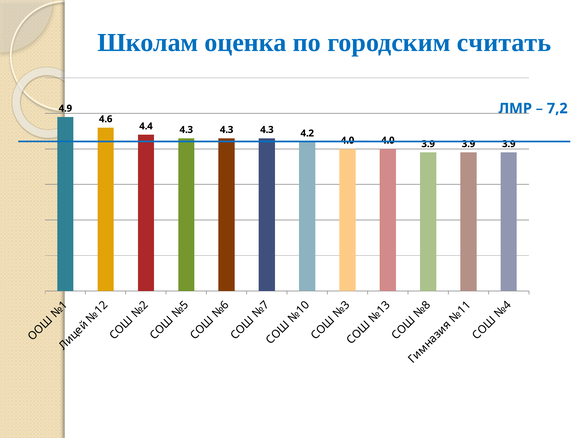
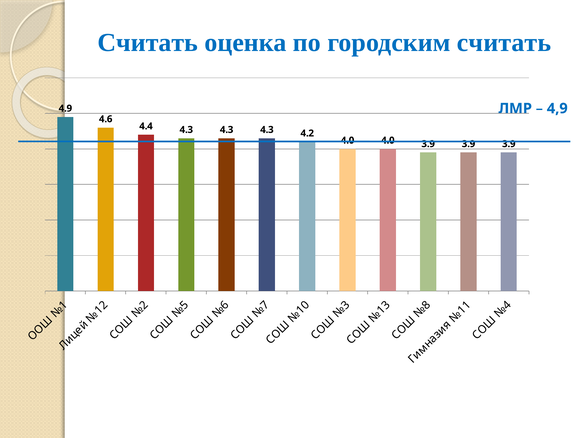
Школам: Школам -> Считать (148, 42)
7,2: 7,2 -> 4,9 (557, 108)
